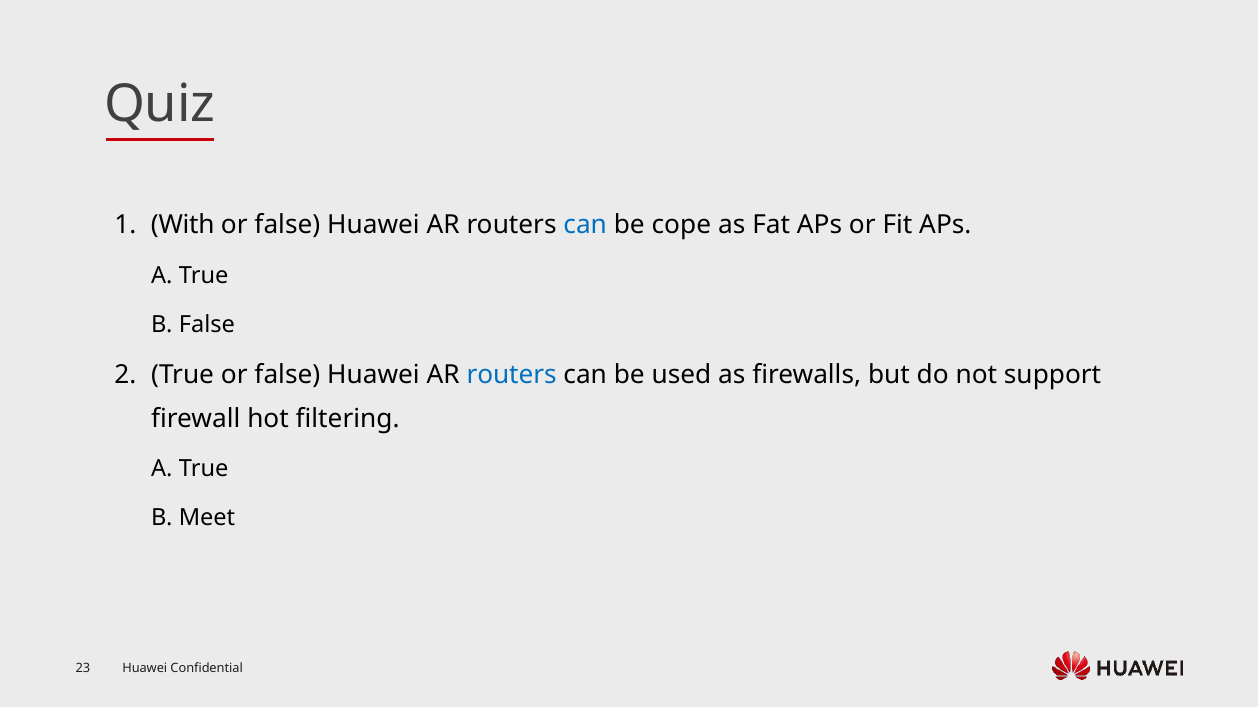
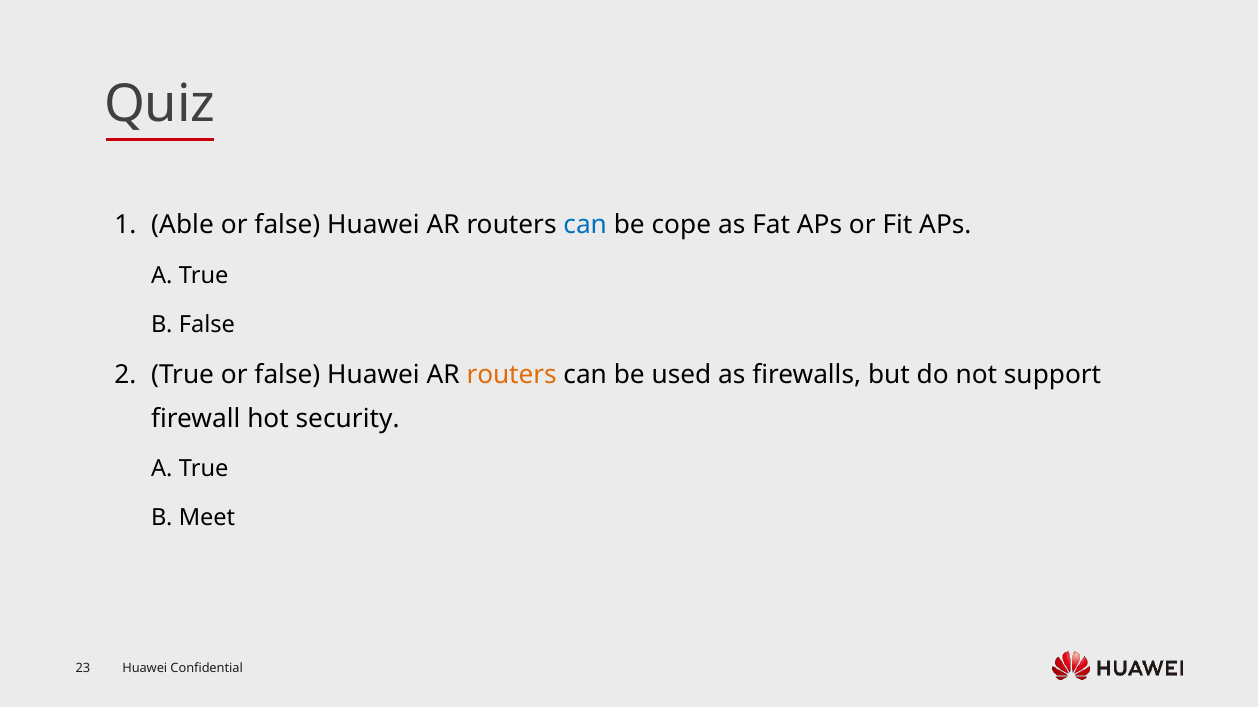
With: With -> Able (183, 225)
routers colour: blue -> orange (512, 375)
filtering: filtering -> security (348, 419)
